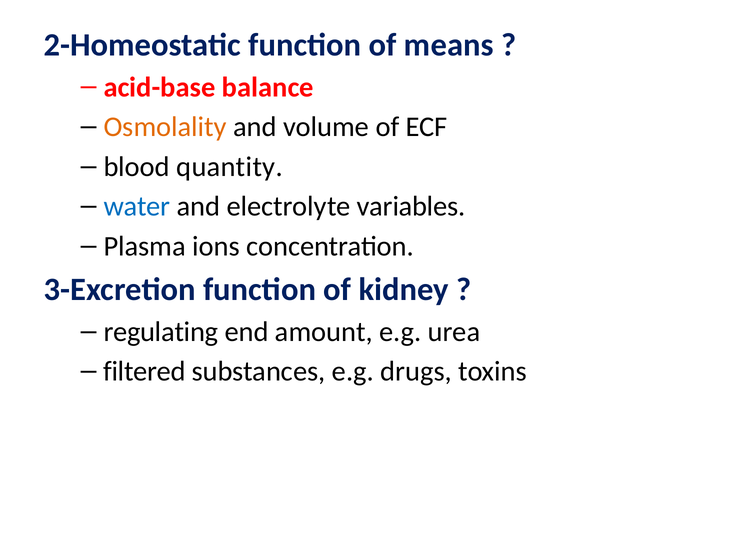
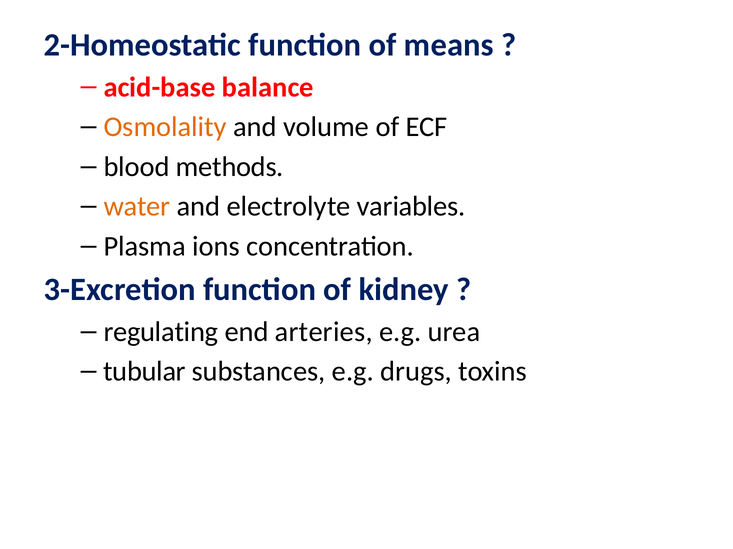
quantity: quantity -> methods (230, 167)
water colour: blue -> orange (137, 207)
amount: amount -> arteries (324, 332)
filtered: filtered -> tubular (145, 372)
